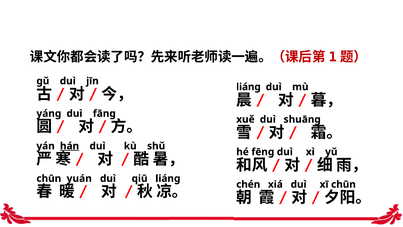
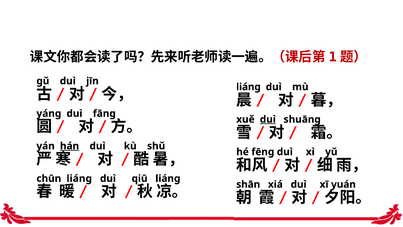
duì underline: none -> present (268, 119)
yuán: yuán -> liáng (79, 178)
chén: chén -> shān (248, 184)
xī chūn: chūn -> yuán (343, 184)
